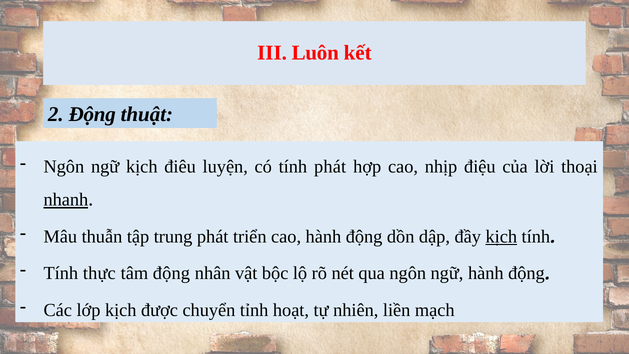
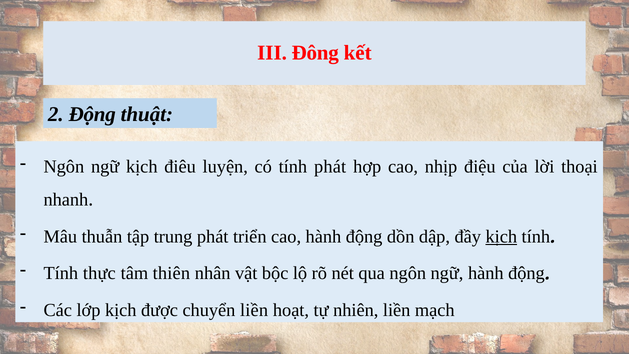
Luôn: Luôn -> Đông (315, 53)
nhanh underline: present -> none (66, 200)
tâm động: động -> thiên (171, 273)
chuyển tỉnh: tỉnh -> liền (254, 310)
